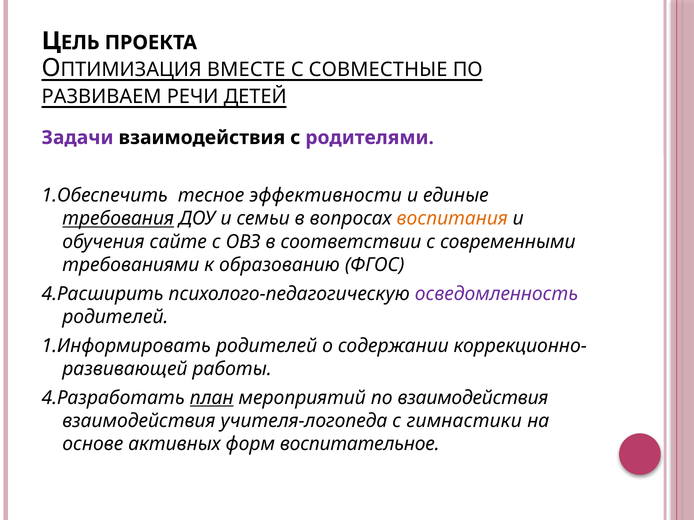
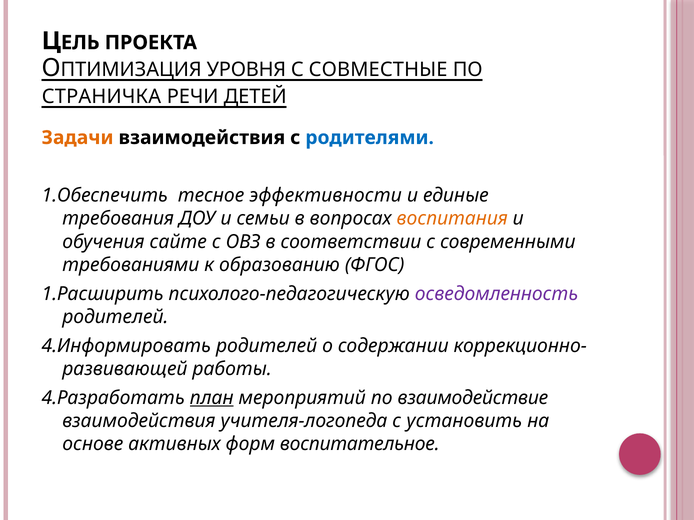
ВМЕСТЕ: ВМЕСТЕ -> УРОВНЯ (246, 70)
РАЗВИВАЕМ: РАЗВИВАЕМ -> СТРАНИЧКА (101, 97)
Задачи colour: purple -> orange (78, 138)
родителями colour: purple -> blue (370, 138)
требования underline: present -> none (118, 219)
4.Расширить: 4.Расширить -> 1.Расширить (103, 294)
1.Информировать: 1.Информировать -> 4.Информировать (126, 346)
по взаимодействия: взаимодействия -> взаимодействие (473, 398)
гимнастики: гимнастики -> установить (464, 421)
